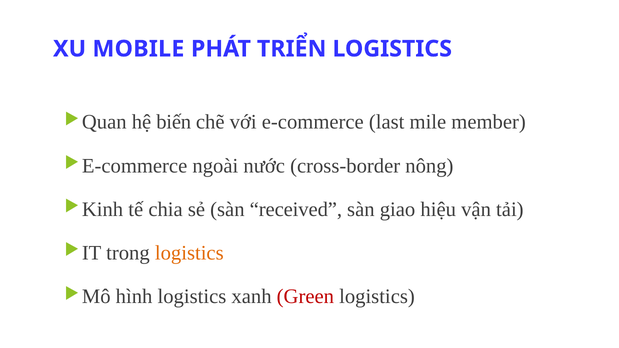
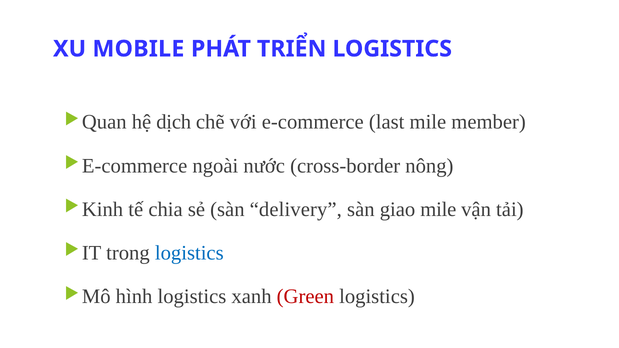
biến: biến -> dịch (174, 122)
received: received -> delivery (296, 209)
giao hiệu: hiệu -> mile (438, 209)
logistics colour: orange -> blue (189, 253)
